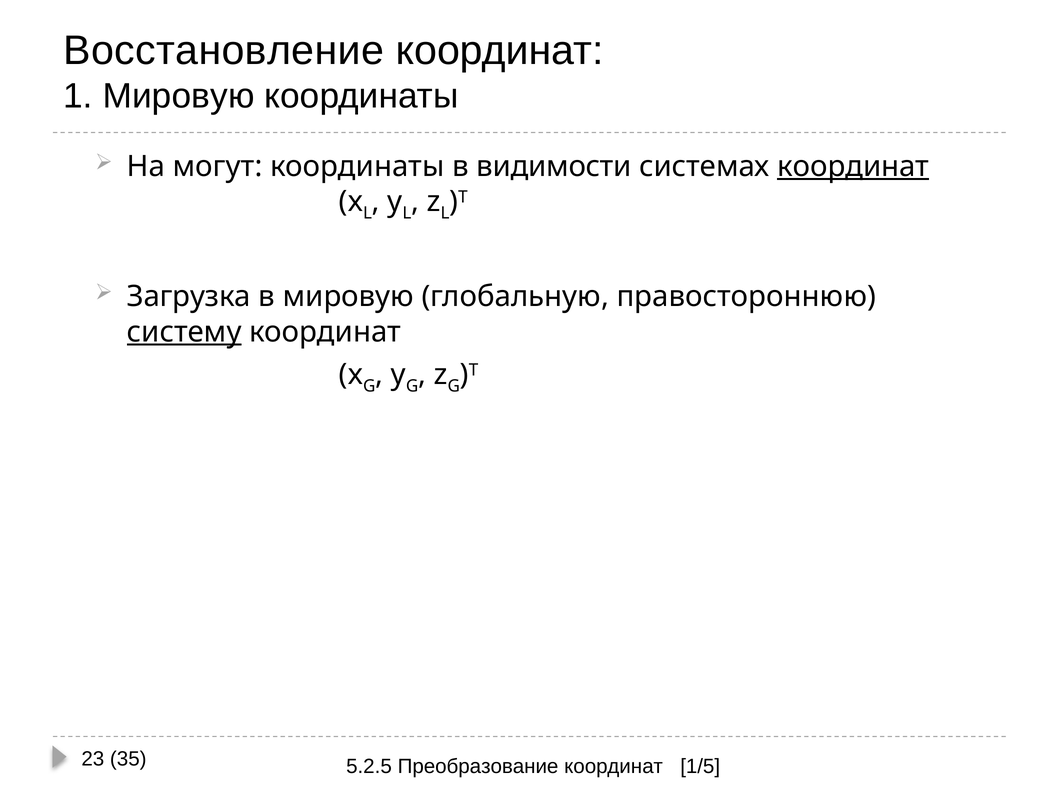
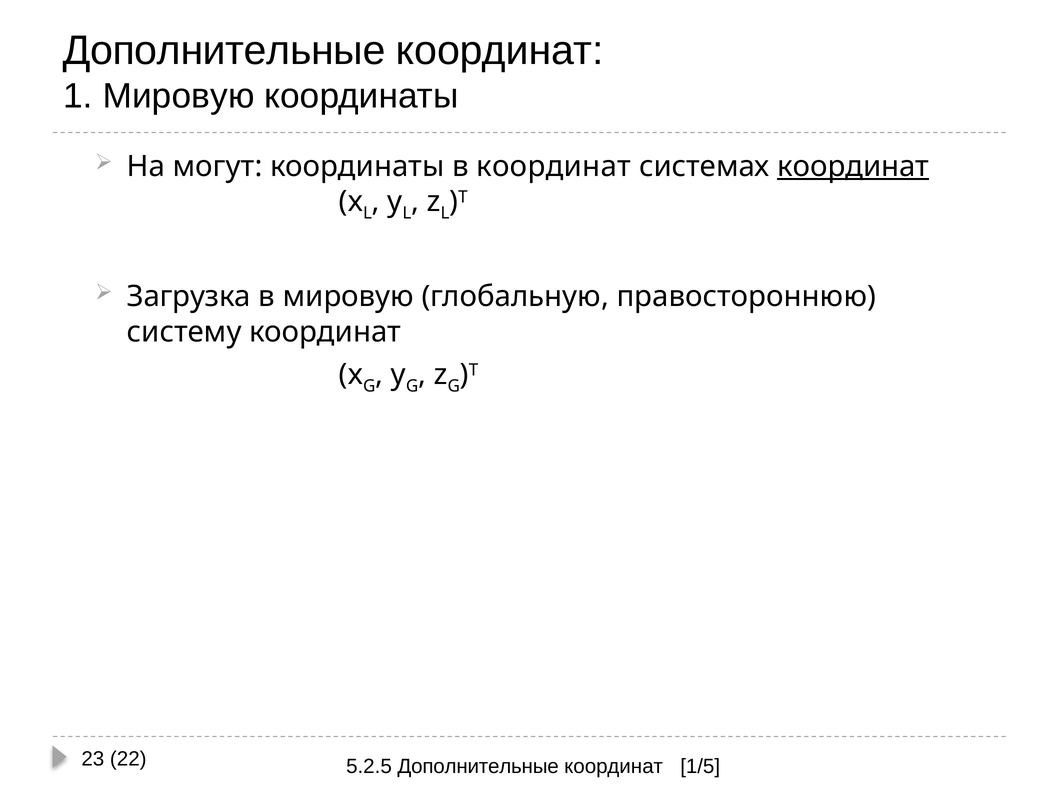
Восстановление: Восстановление -> Дополнительные (224, 50)
в видимости: видимости -> координат (554, 166)
систему underline: present -> none (184, 332)
35: 35 -> 22 (128, 758)
5.2.5 Преобразование: Преобразование -> Дополнительные (478, 766)
